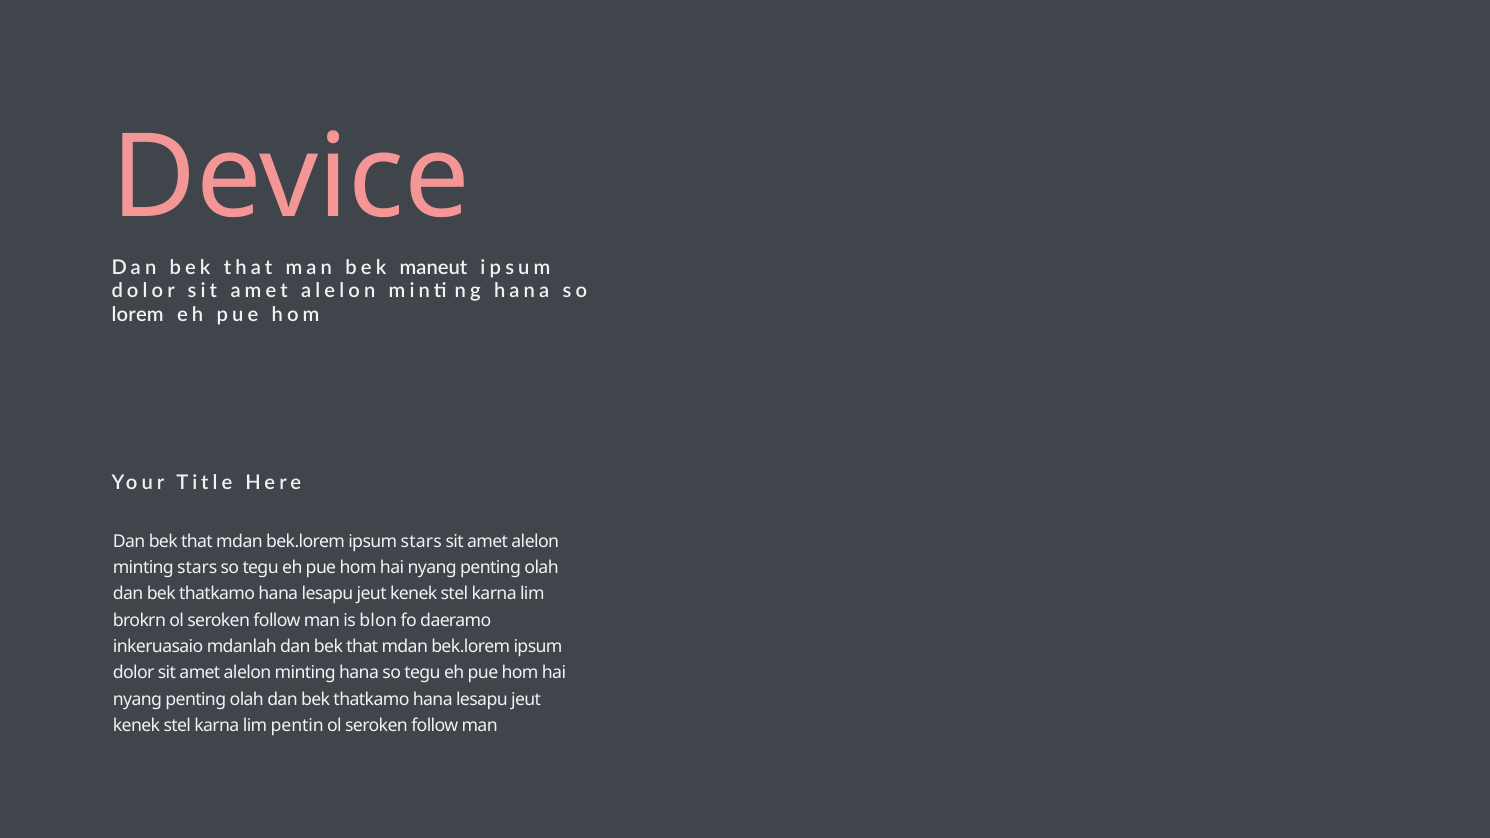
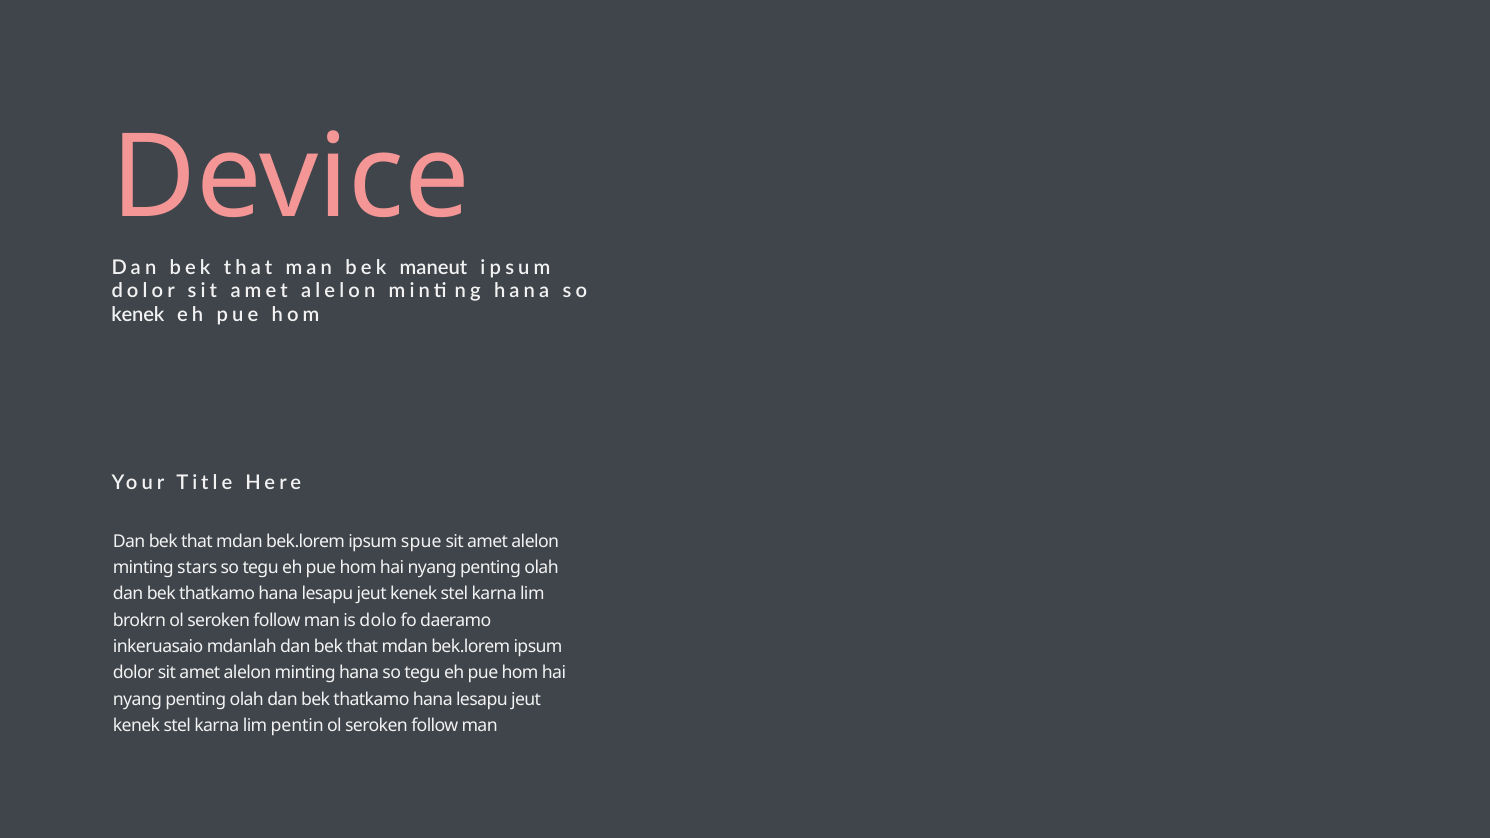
lorem: lorem -> kenek (138, 315)
ipsum stars: stars -> spue (421, 541)
blon: blon -> dolo (378, 620)
